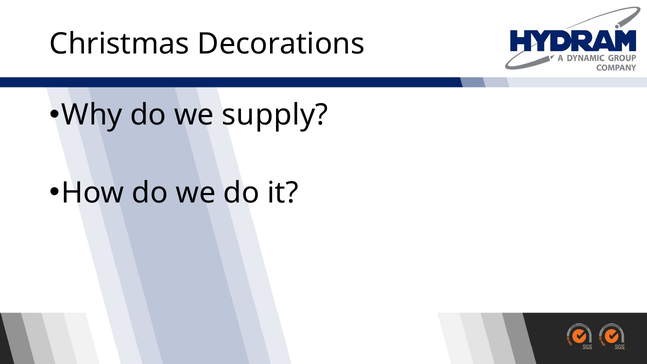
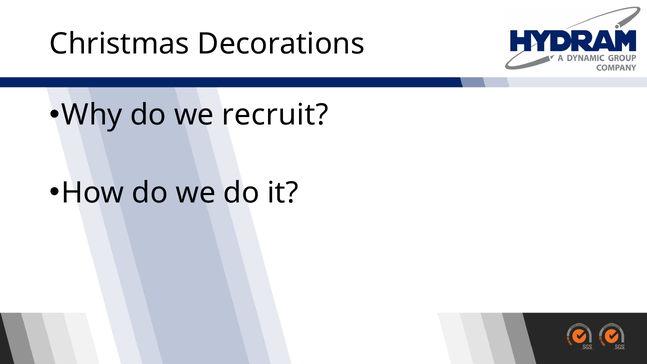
supply: supply -> recruit (275, 115)
